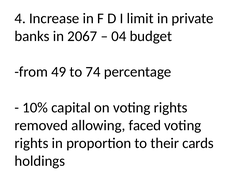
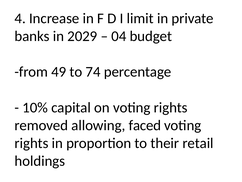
2067: 2067 -> 2029 (82, 36)
cards: cards -> retail (198, 143)
